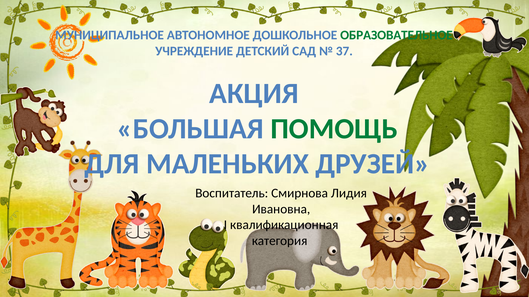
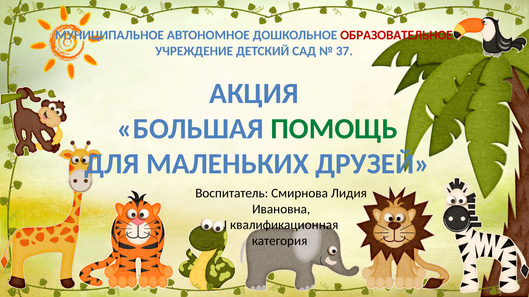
ОБРАЗОВАТЕЛЬНОЕ colour: green -> red (396, 35)
